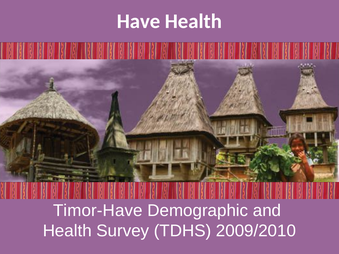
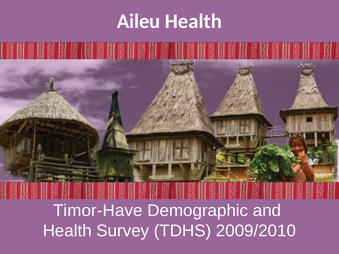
Have: Have -> Aileu (139, 21)
